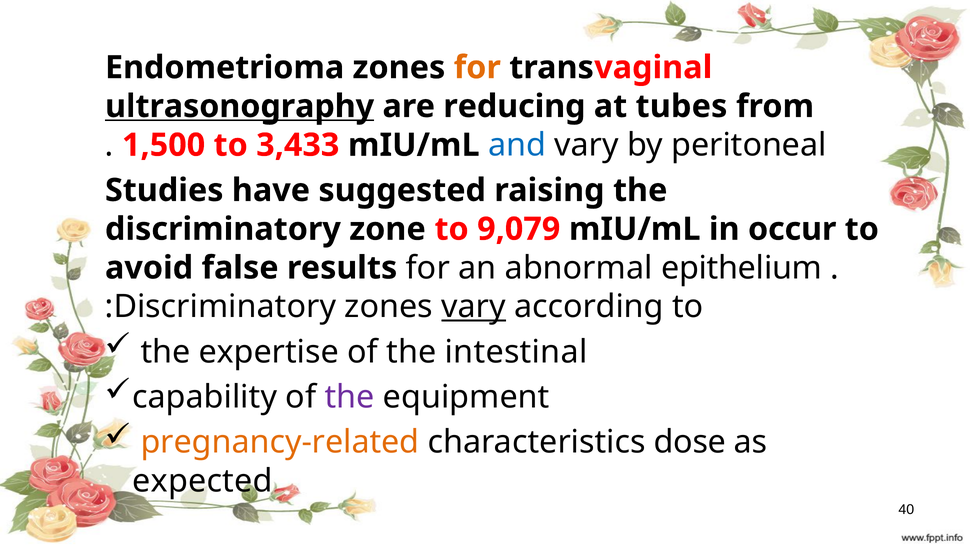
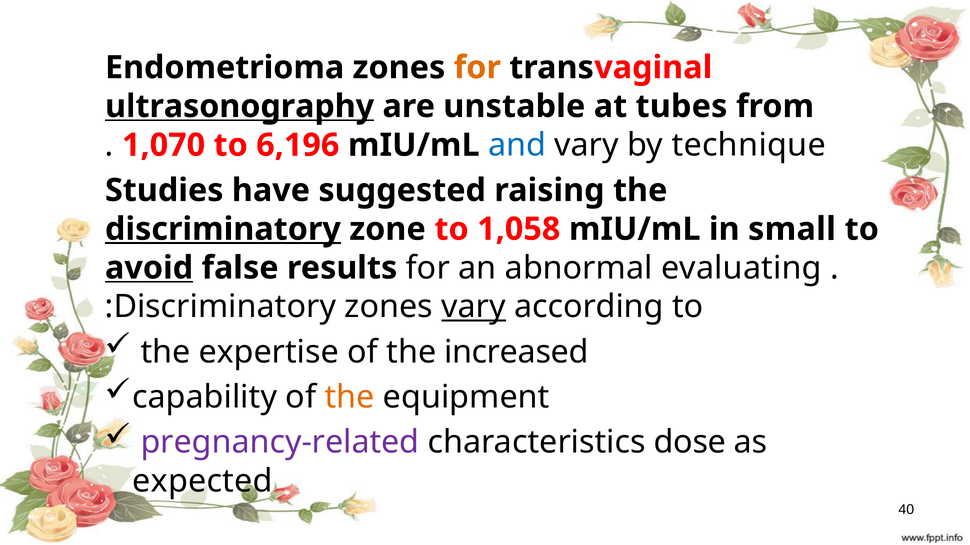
reducing: reducing -> unstable (514, 106)
1,500: 1,500 -> 1,070 (164, 145)
3,433: 3,433 -> 6,196 (298, 145)
peritoneal: peritoneal -> technique (749, 145)
discriminatory underline: none -> present (223, 229)
9,079: 9,079 -> 1,058 (519, 229)
occur: occur -> small (792, 229)
avoid underline: none -> present (149, 268)
epithelium: epithelium -> evaluating (741, 268)
intestinal: intestinal -> increased (516, 352)
the colour: purple -> orange (349, 398)
pregnancy-related colour: orange -> purple (280, 443)
